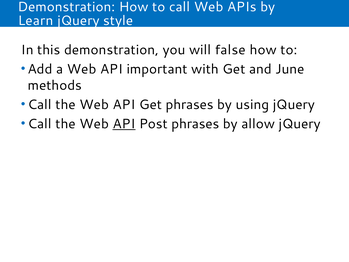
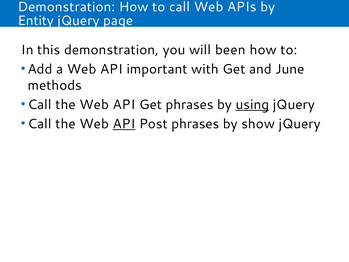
Learn: Learn -> Entity (36, 21)
style: style -> page (118, 21)
false: false -> been (230, 50)
using underline: none -> present (252, 104)
allow: allow -> show (258, 124)
